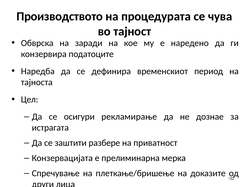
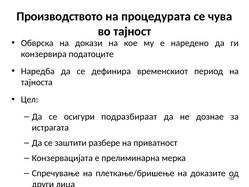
заради: заради -> докази (89, 43)
рекламирање: рекламирање -> подразбираат (129, 117)
